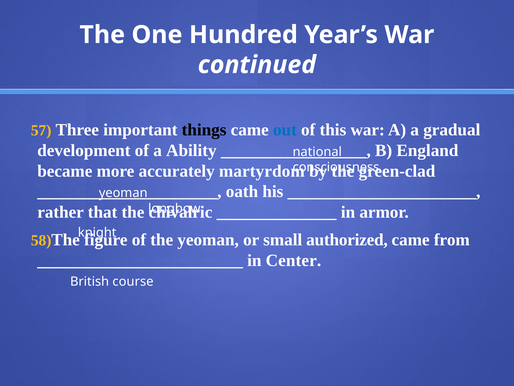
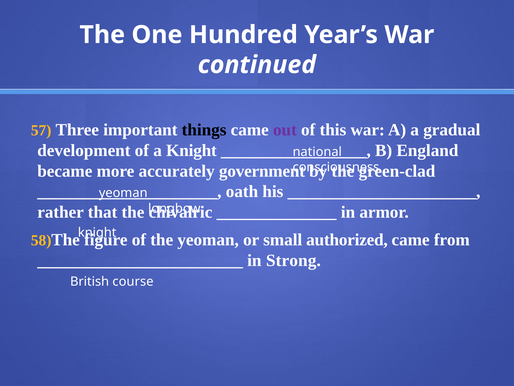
out colour: blue -> purple (285, 130)
a Ability: Ability -> Knight (191, 150)
martyrdom: martyrdom -> government (262, 171)
Center: Center -> Strong (293, 260)
